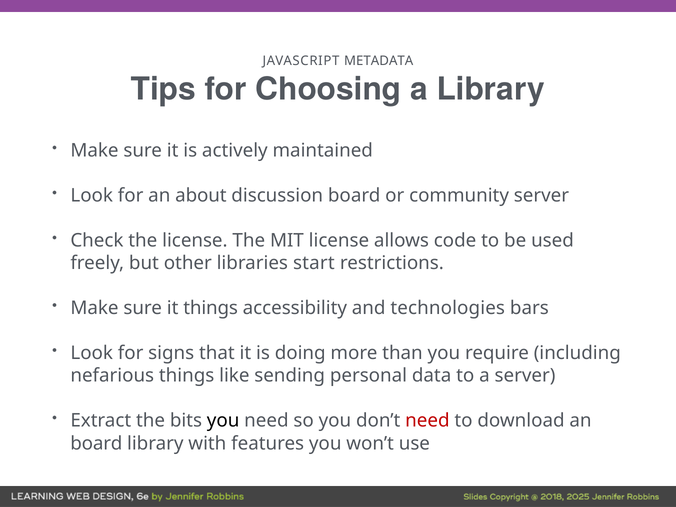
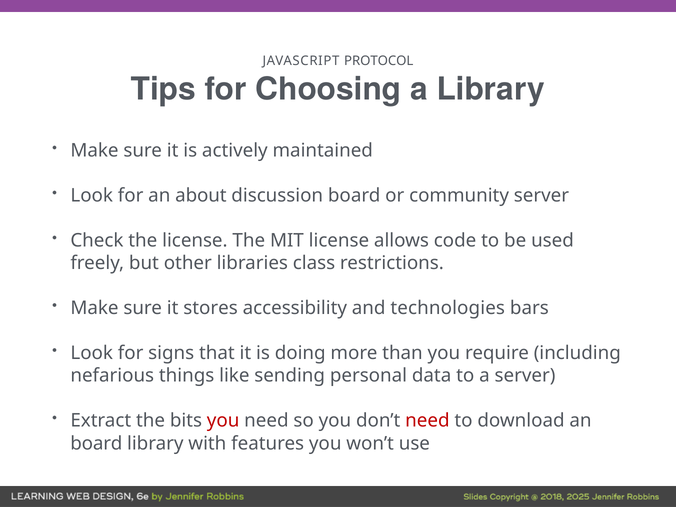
METADATA: METADATA -> PROTOCOL (379, 61)
start: start -> class (314, 263)
it things: things -> stores (211, 308)
you colour: black -> red (223, 421)
